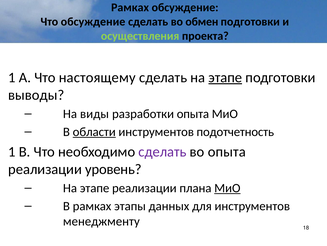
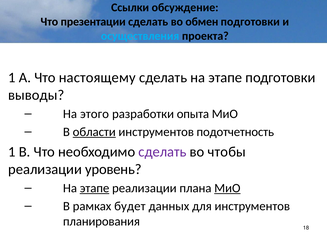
Рамках: Рамках -> Ссылки (130, 8)
Что обсуждение: обсуждение -> презентации (93, 22)
осуществления colour: light green -> light blue (140, 36)
этапе underline: present -> none (225, 77)
виды: виды -> этого (94, 114)
во опыта: опыта -> чтобы (227, 151)
этапе underline: none -> present (95, 188)
этапы: этапы -> будет (130, 206)
менеджменту: менеджменту -> планирования (101, 221)
